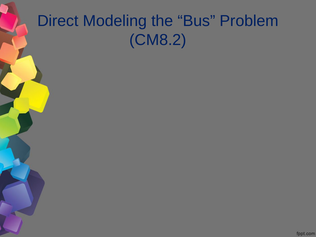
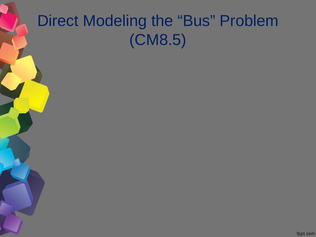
CM8.2: CM8.2 -> CM8.5 (158, 40)
